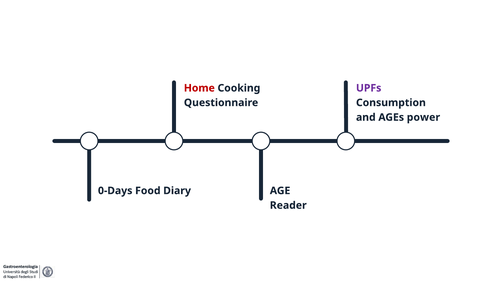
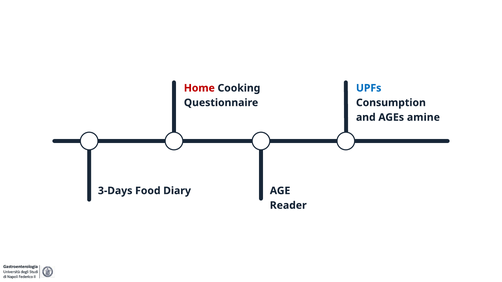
UPFs colour: purple -> blue (369, 88)
power: power -> amine (423, 117)
0-Days: 0-Days -> 3-Days (115, 191)
